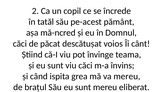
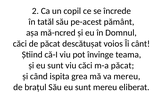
m-a învins: învins -> păcat (123, 65)
